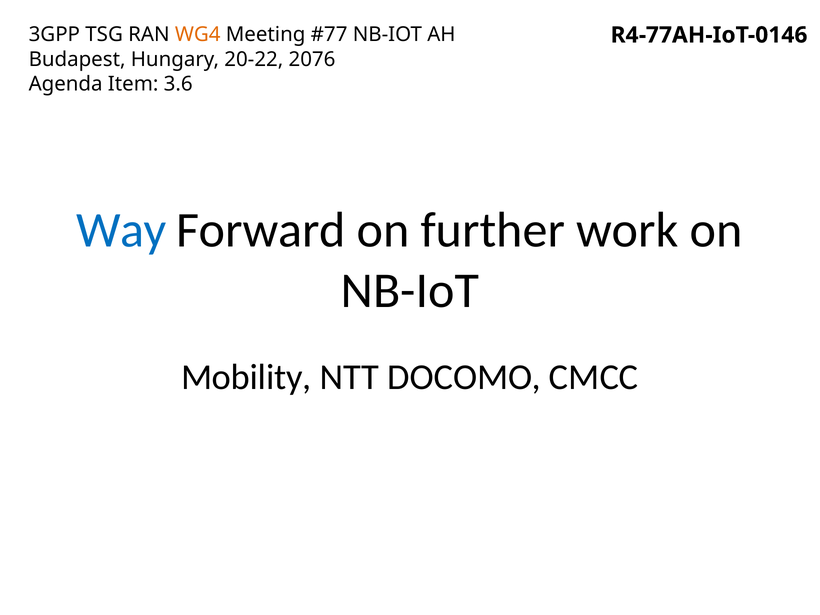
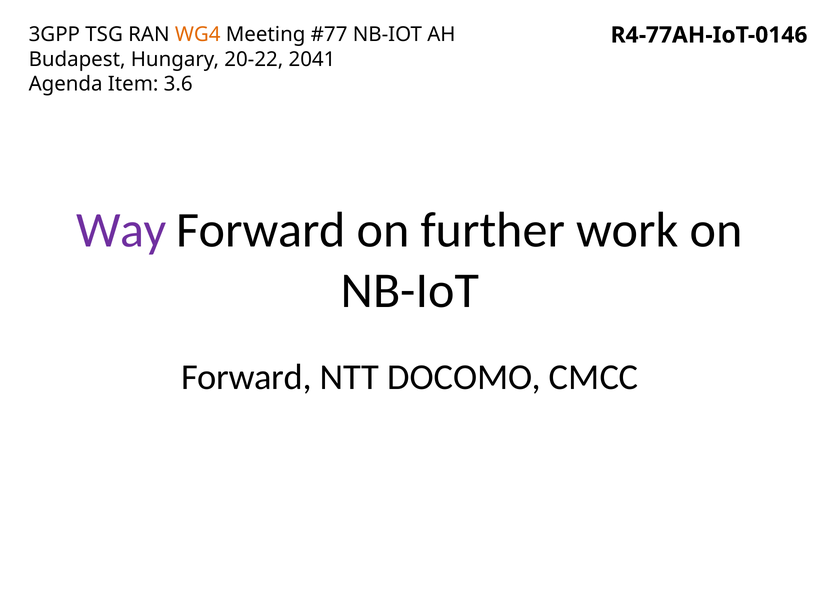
2076: 2076 -> 2041 (312, 59)
Way colour: blue -> purple (121, 230)
Mobility: Mobility -> Forward (246, 377)
